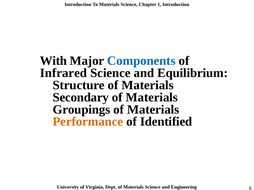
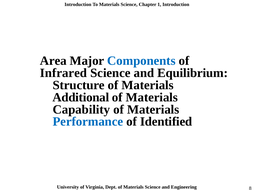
With: With -> Area (53, 61)
Secondary: Secondary -> Additional (81, 98)
Groupings: Groupings -> Capability (81, 110)
Performance colour: orange -> blue (88, 122)
